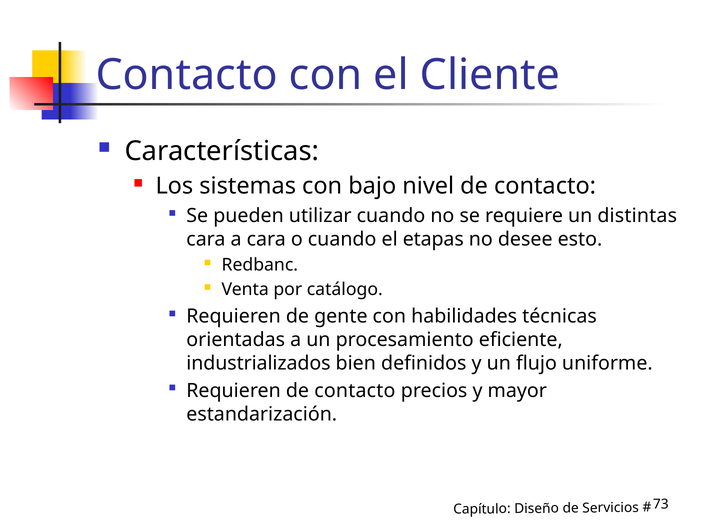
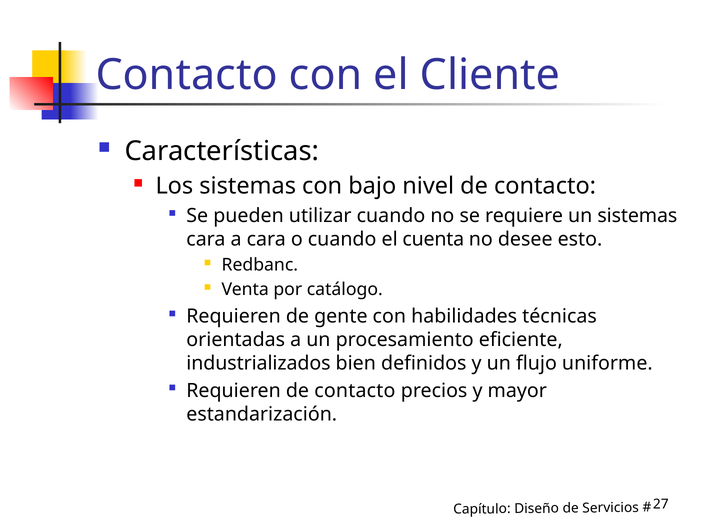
un distintas: distintas -> sistemas (637, 216)
etapas: etapas -> cuenta (433, 239)
73: 73 -> 27 (661, 504)
